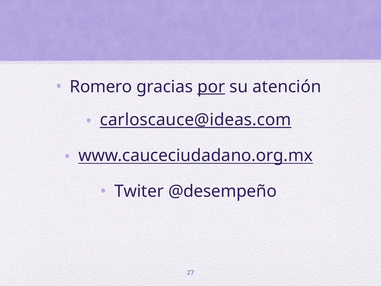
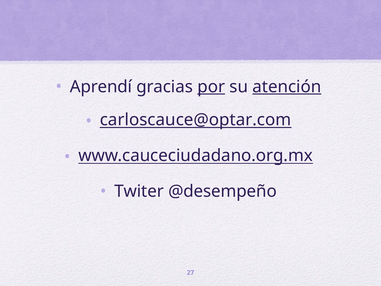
Romero: Romero -> Aprendí (101, 87)
atención underline: none -> present (287, 87)
carloscauce@ideas.com: carloscauce@ideas.com -> carloscauce@optar.com (196, 120)
